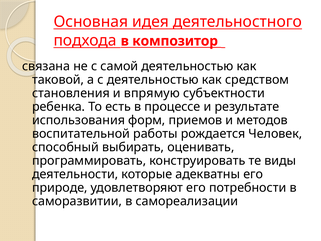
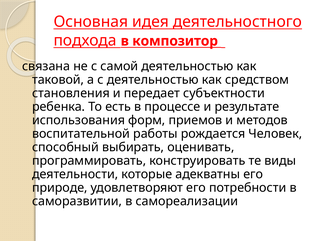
впрямую: впрямую -> передает (152, 93)
